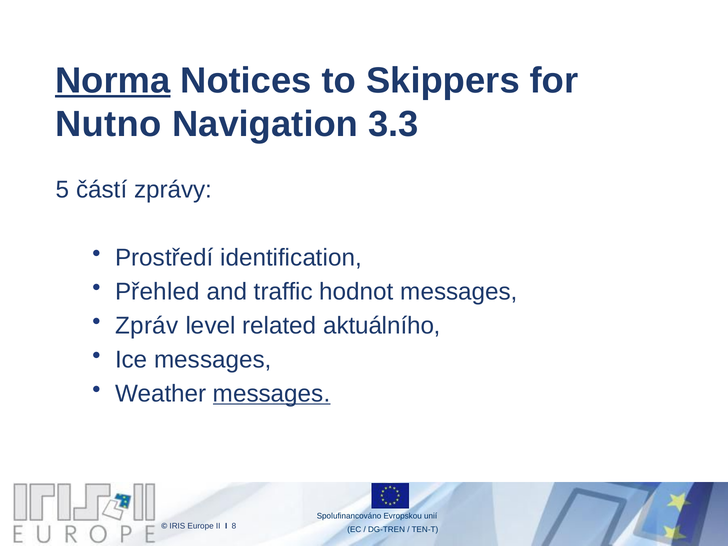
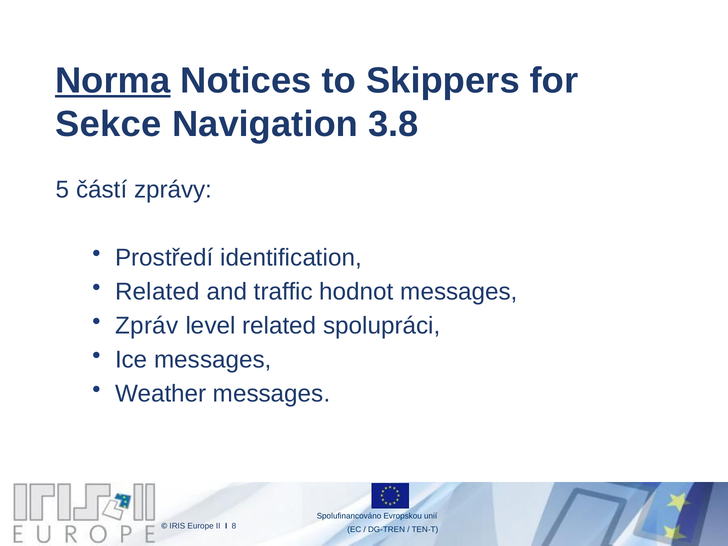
Nutno: Nutno -> Sekce (108, 124)
3.3: 3.3 -> 3.8 (393, 124)
Přehled: Přehled -> Related (157, 292)
aktuálního: aktuálního -> spolupráci (382, 326)
messages underline: present -> none (272, 394)
